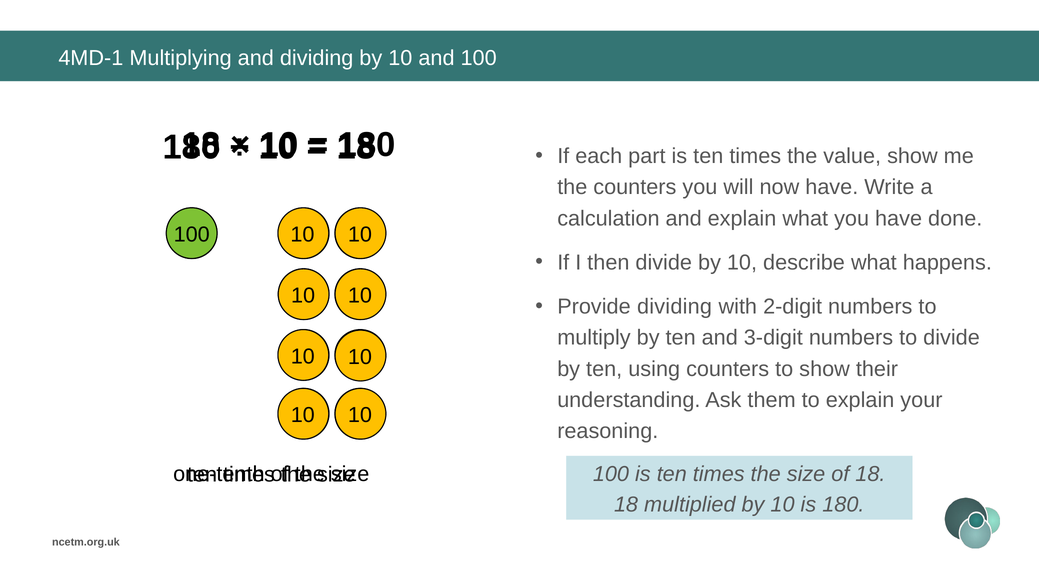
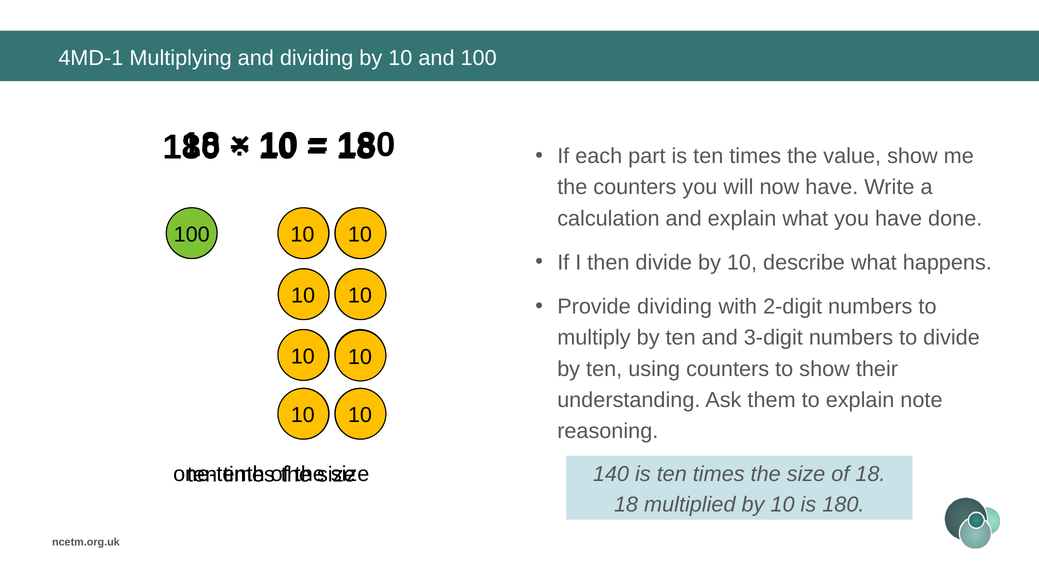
your: your -> note (921, 400)
100: 100 -> 140 (611, 474)
